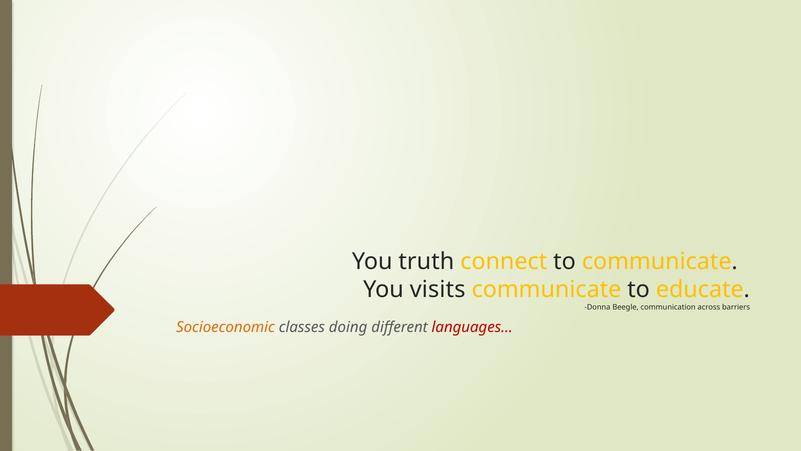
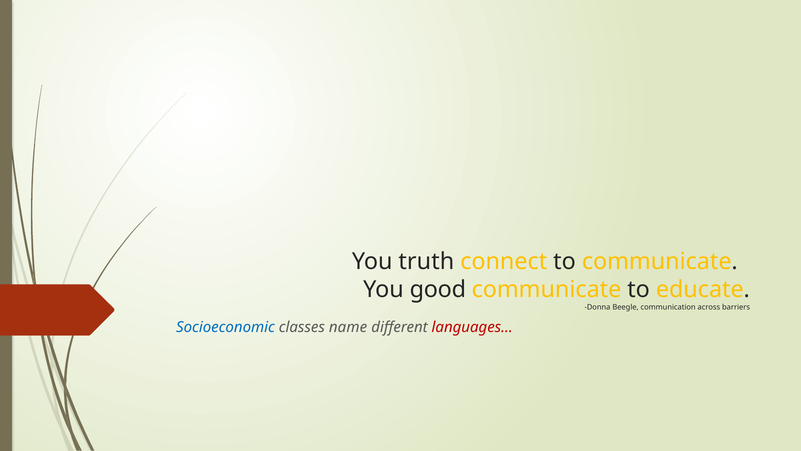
visits: visits -> good (438, 289)
Socioeconomic colour: orange -> blue (225, 327)
doing: doing -> name (348, 327)
